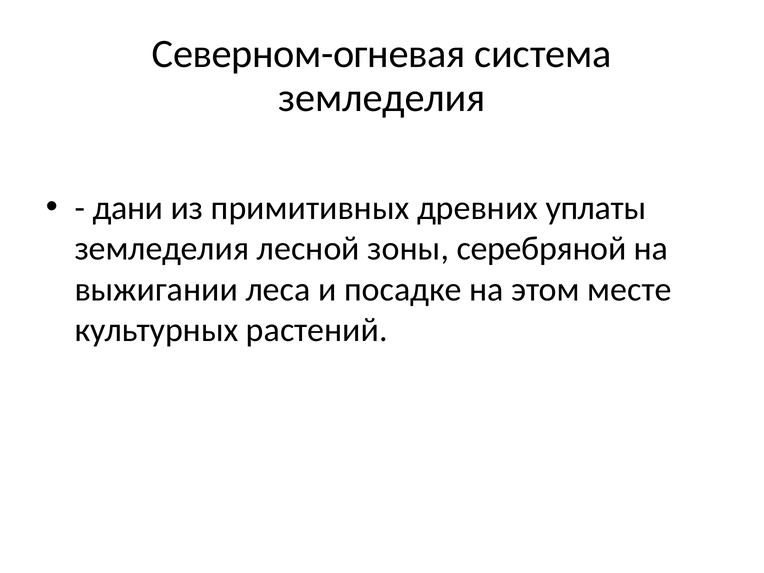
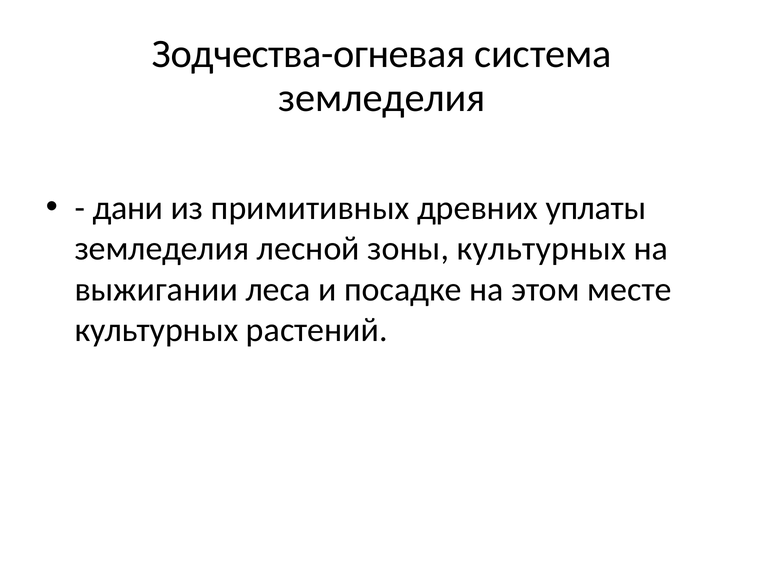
Северном-огневая: Северном-огневая -> Зодчества-огневая (309, 54)
зоны серебряной: серебряной -> культурных (541, 249)
